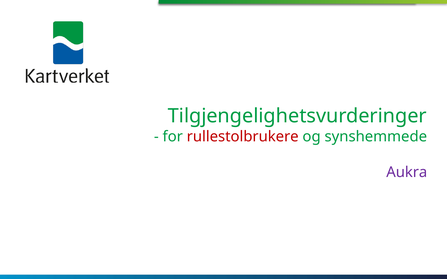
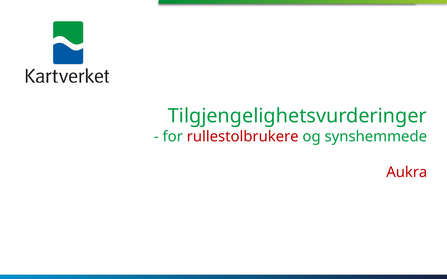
Aukra colour: purple -> red (407, 172)
